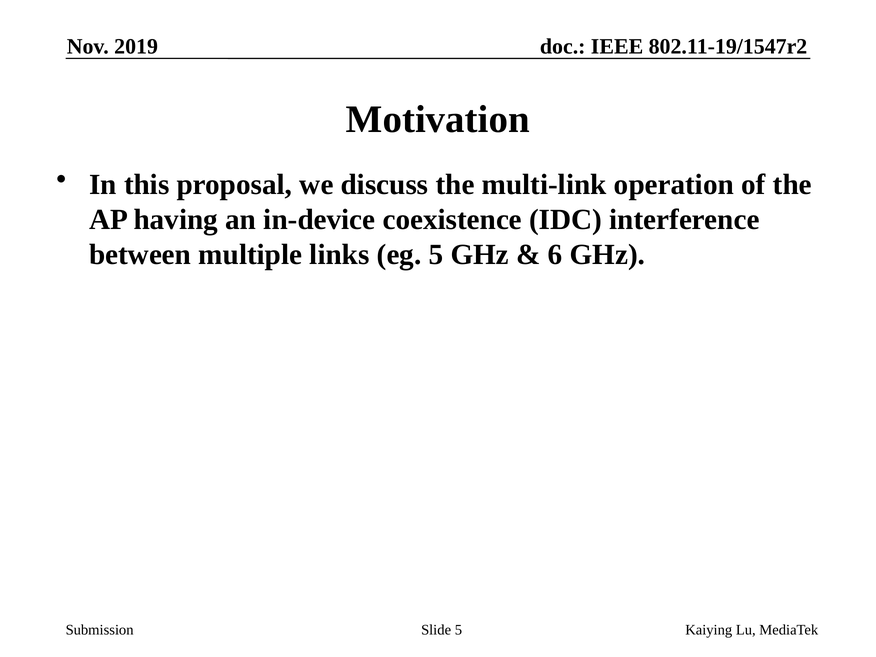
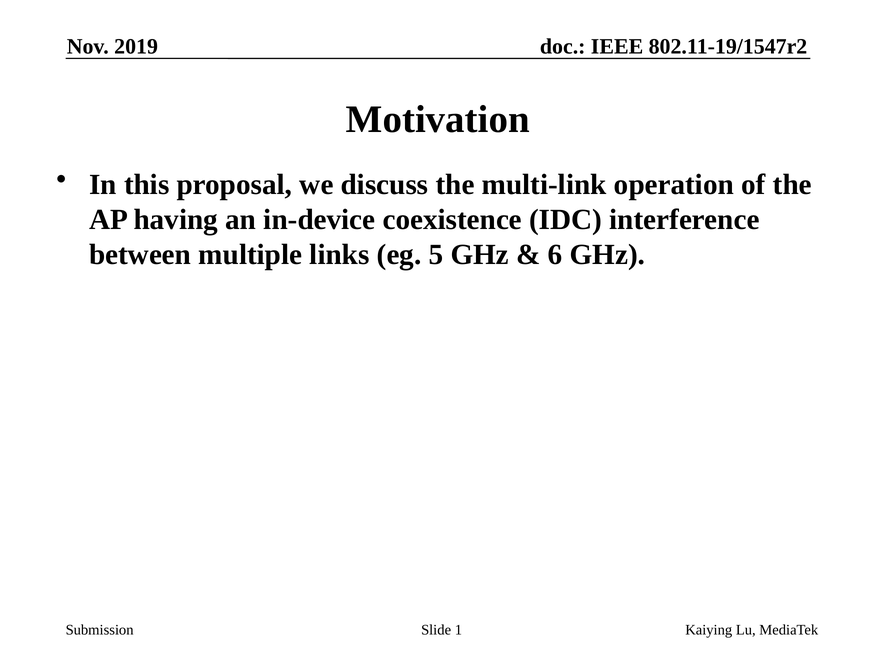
Slide 5: 5 -> 1 (458, 630)
